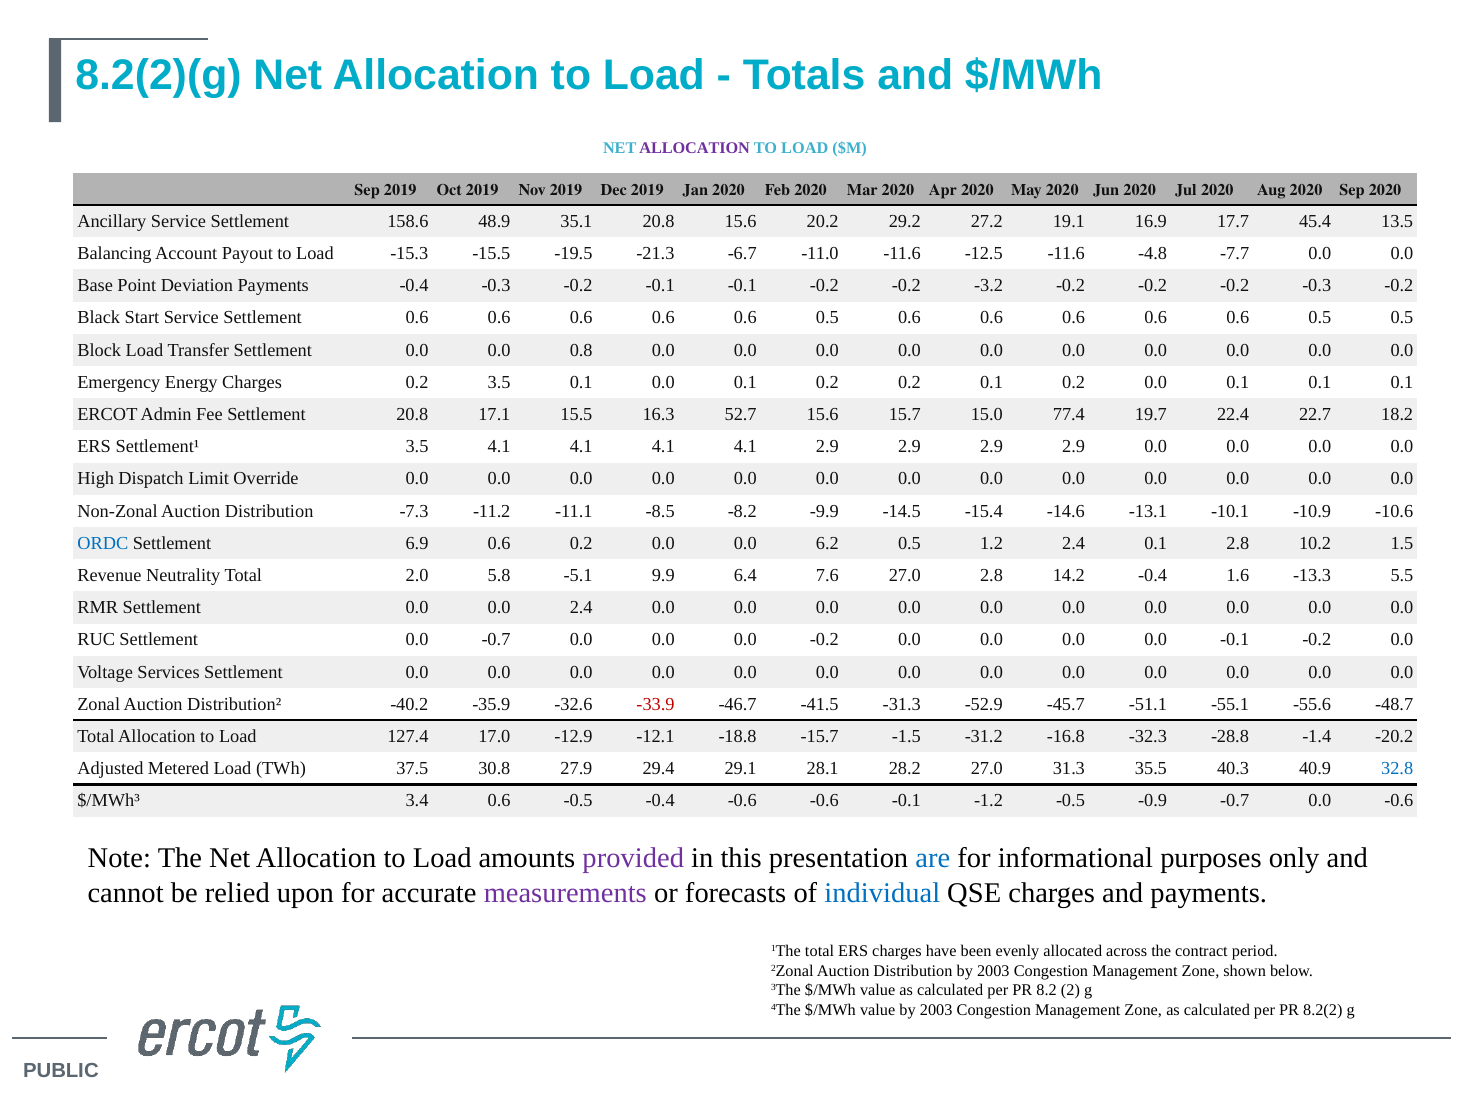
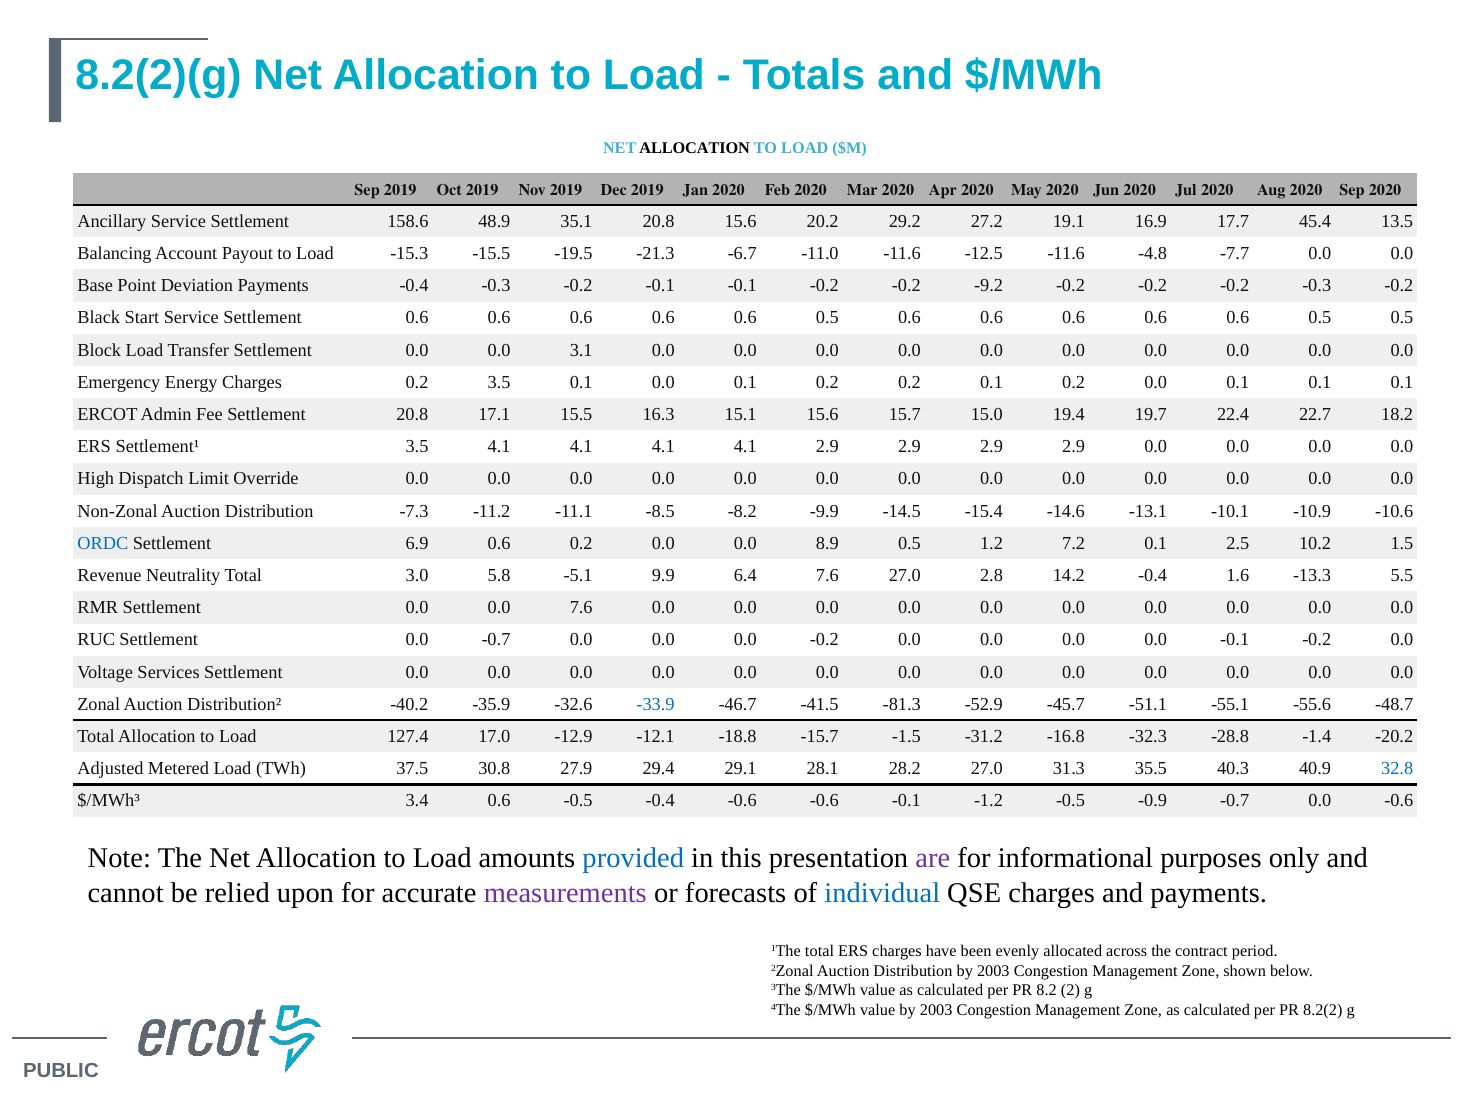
ALLOCATION colour: purple -> black (695, 149)
-3.2: -3.2 -> -9.2 (989, 286)
0.8: 0.8 -> 3.1 (581, 350)
52.7: 52.7 -> 15.1 (741, 415)
77.4: 77.4 -> 19.4 (1069, 415)
6.2: 6.2 -> 8.9 (827, 544)
1.2 2.4: 2.4 -> 7.2 (1074, 544)
0.1 2.8: 2.8 -> 2.5 (1238, 544)
2.0: 2.0 -> 3.0 (417, 576)
0.0 2.4: 2.4 -> 7.6 (581, 608)
-33.9 colour: red -> blue (656, 705)
-31.3: -31.3 -> -81.3 (902, 705)
provided colour: purple -> blue (633, 859)
are colour: blue -> purple (933, 859)
